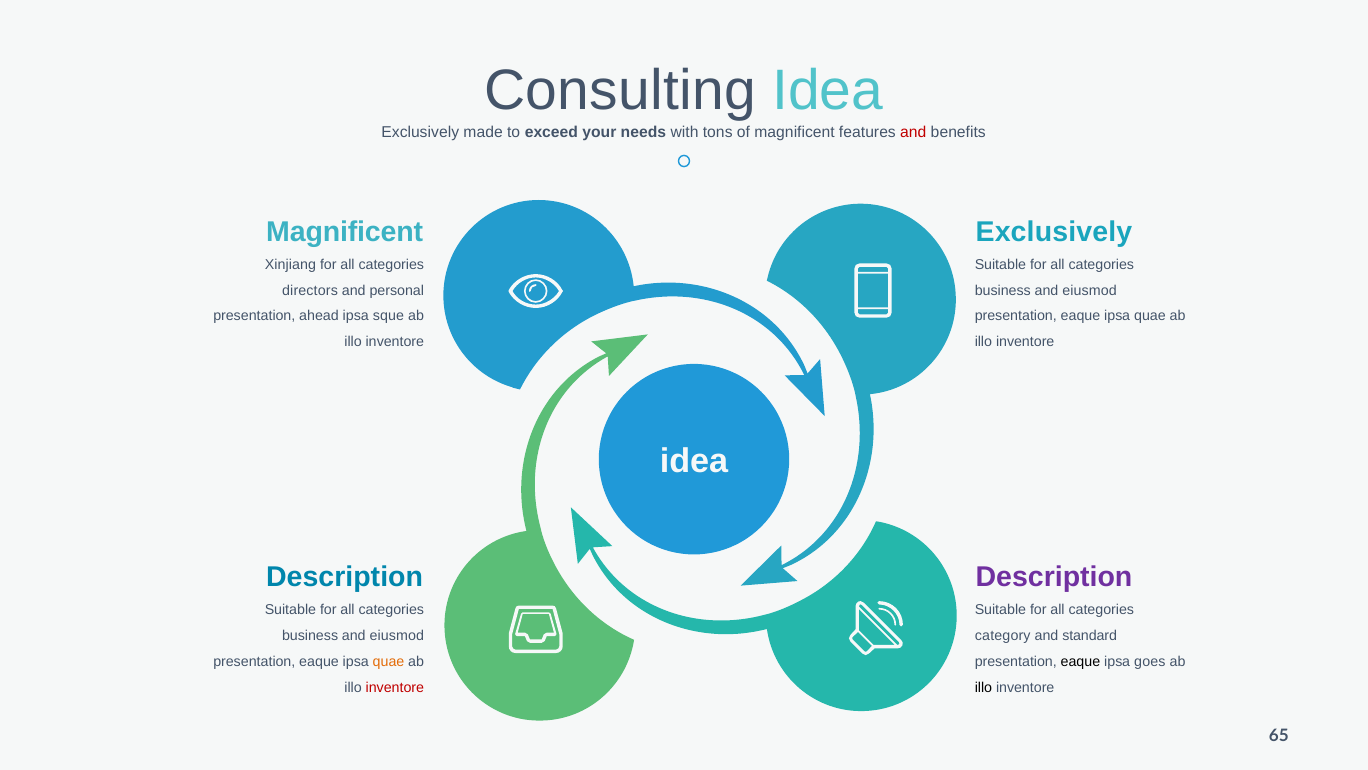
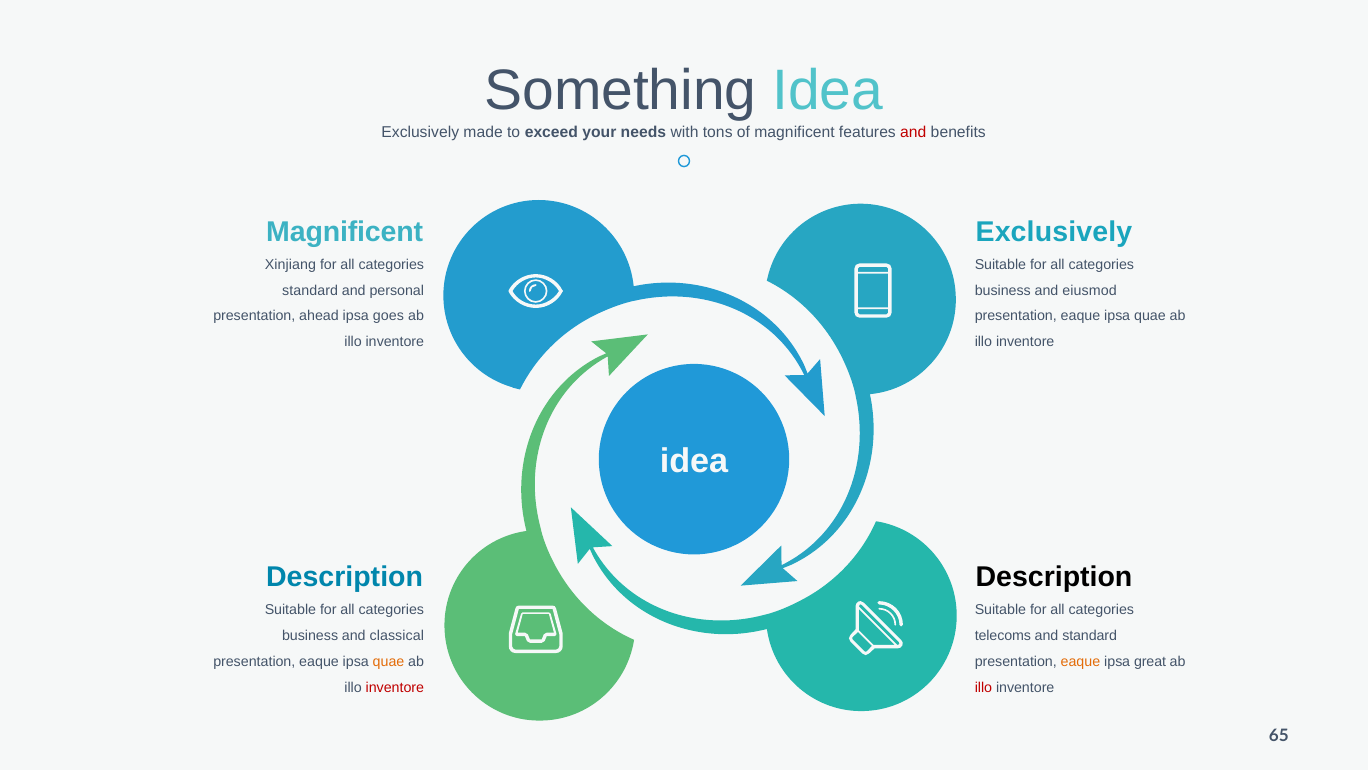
Consulting: Consulting -> Something (621, 90)
directors: directors -> standard (310, 290)
sque: sque -> goes (388, 316)
Description colour: purple -> black (1054, 577)
eiusmod: eiusmod -> classical (397, 636)
category: category -> telecoms (1003, 636)
eaque colour: black -> orange (1080, 661)
goes: goes -> great (1150, 661)
illo colour: black -> red (983, 687)
